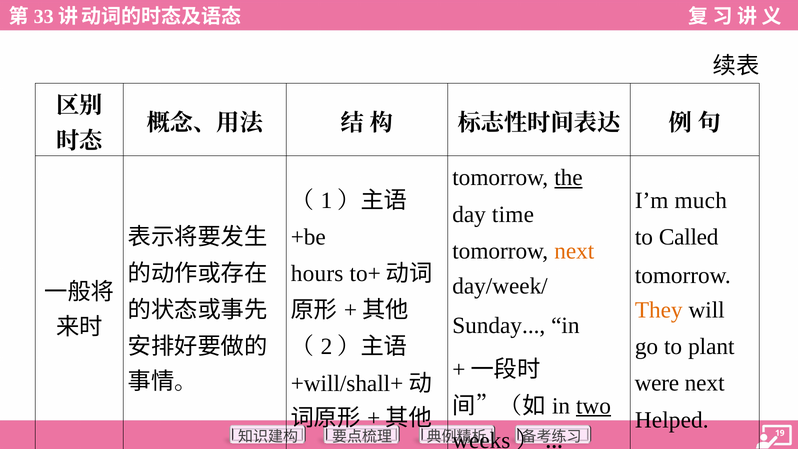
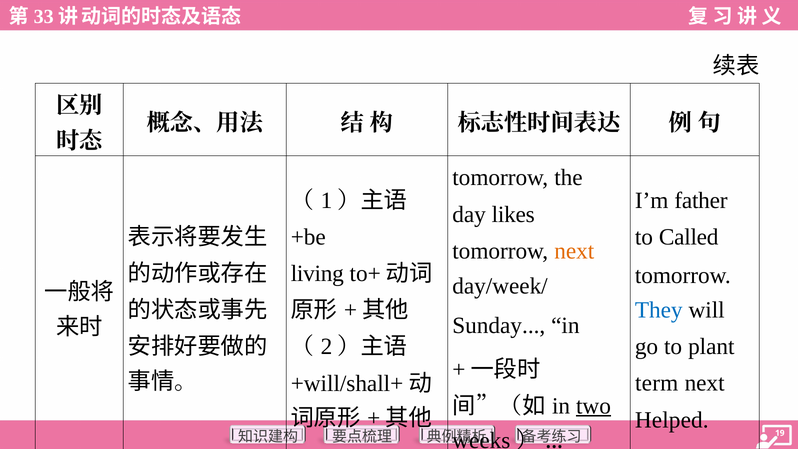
the underline: present -> none (568, 178)
much: much -> father (701, 200)
time: time -> likes (513, 214)
hours: hours -> living (317, 273)
They colour: orange -> blue (659, 310)
were: were -> term (657, 383)
